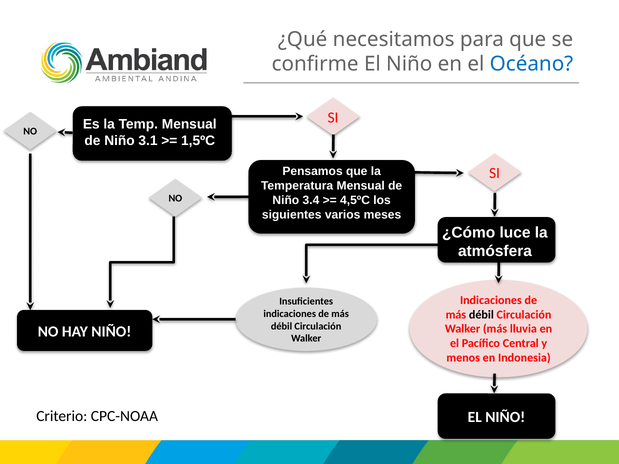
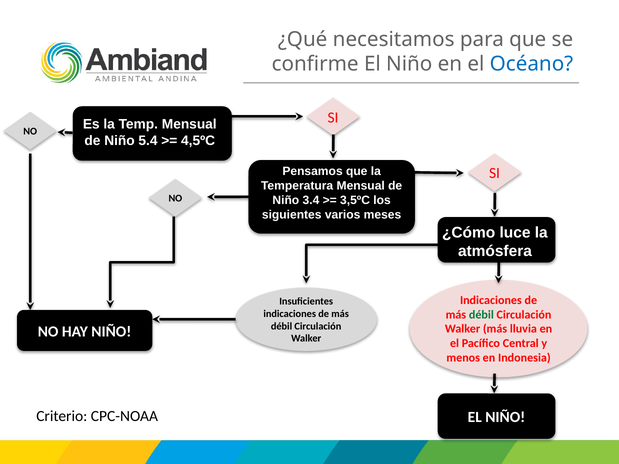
3.1: 3.1 -> 5.4 (148, 141)
1,5ºC: 1,5ºC -> 4,5ºC (198, 141)
4,5ºC: 4,5ºC -> 3,5ºC (355, 200)
débil colour: black -> green (481, 315)
